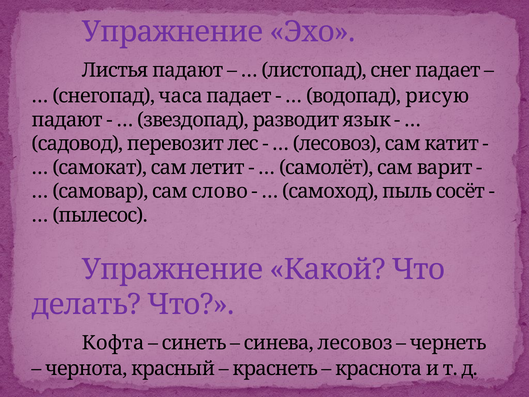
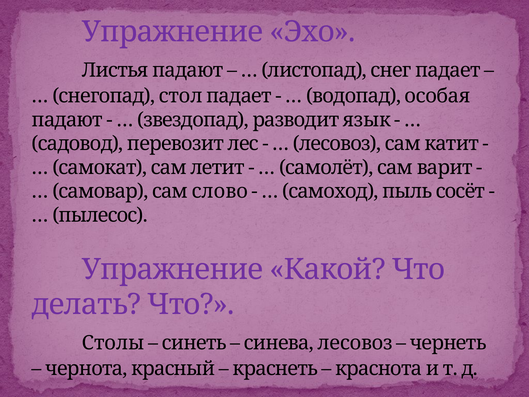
часа: часа -> стол (181, 96)
рисую: рисую -> особая (437, 96)
Кофта: Кофта -> Столы (113, 343)
